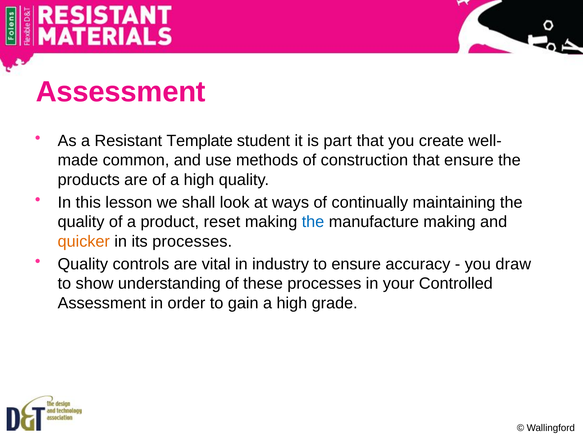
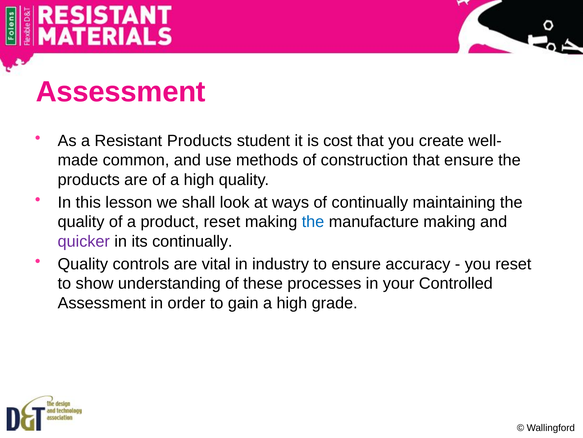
Resistant Template: Template -> Products (199, 141)
part: part -> cost (338, 141)
quicker colour: orange -> purple (84, 241)
its processes: processes -> continually (192, 241)
you draw: draw -> reset (513, 264)
